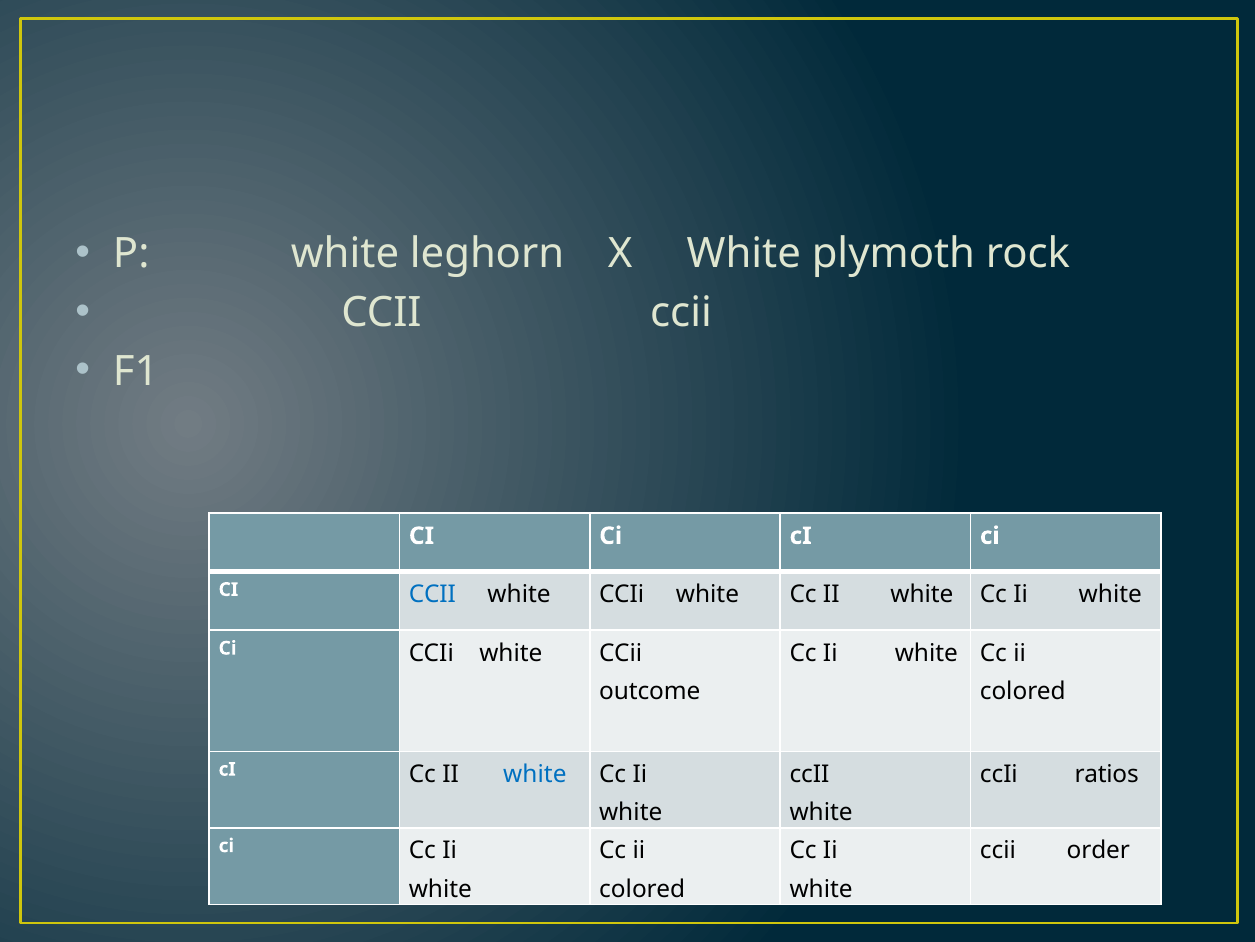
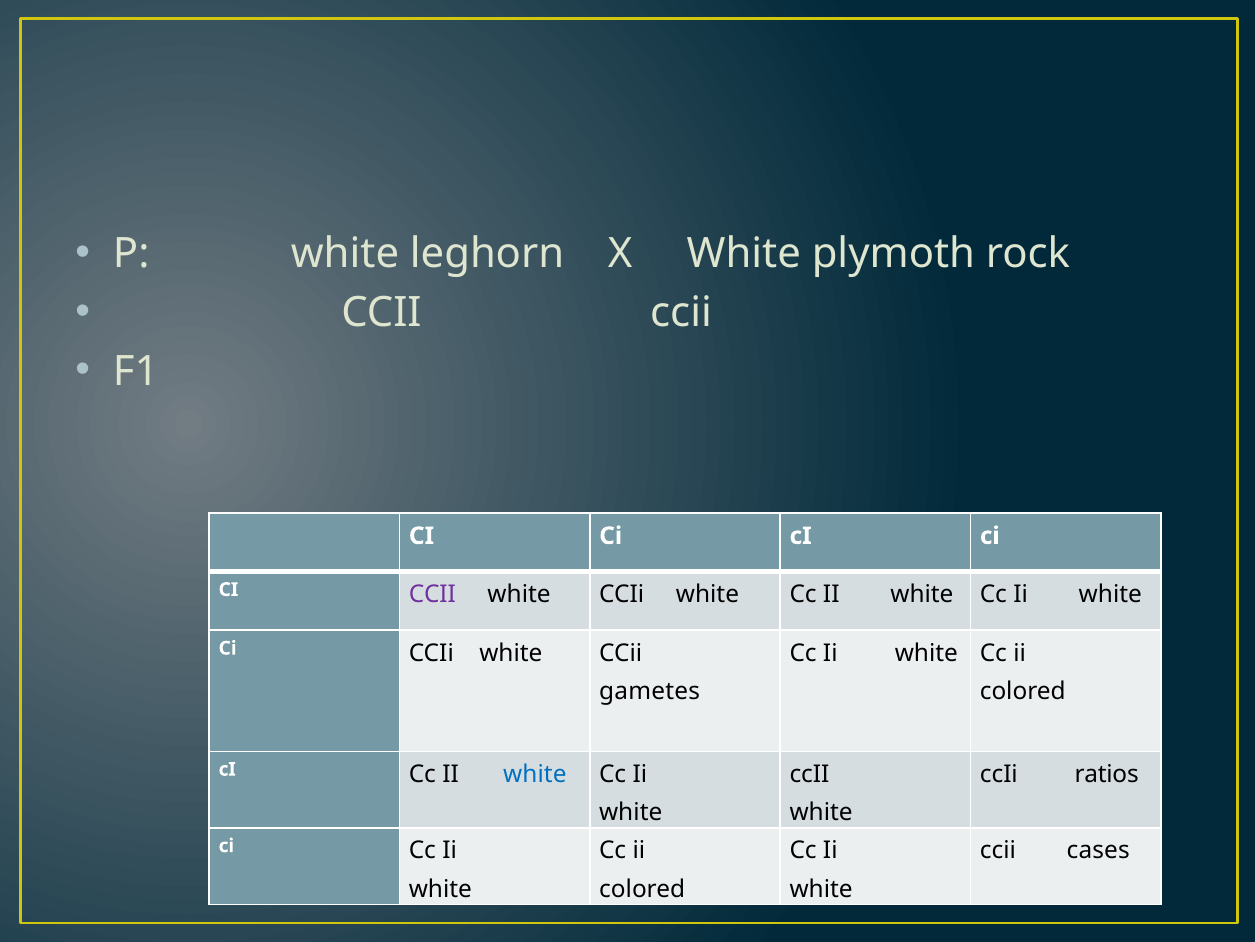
CCII colour: blue -> purple (432, 594)
outcome: outcome -> gametes (650, 691)
order: order -> cases (1098, 850)
